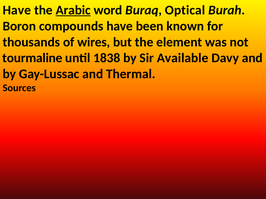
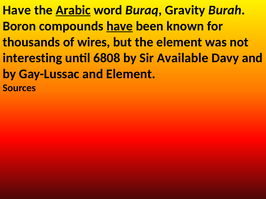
Optical: Optical -> Gravity (185, 10)
have underline: none -> present (120, 26)
tourmaline: tourmaline -> interesting (32, 58)
1838: 1838 -> 6808 (107, 58)
and Thermal: Thermal -> Element (131, 74)
